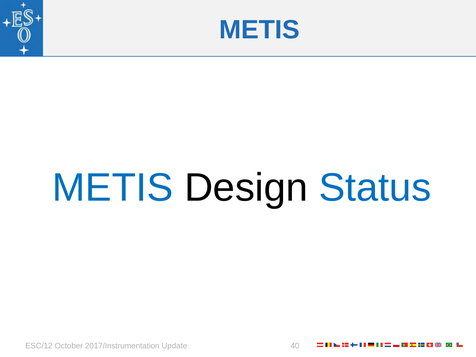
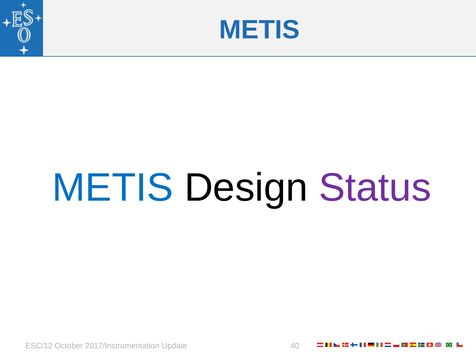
Status colour: blue -> purple (375, 188)
